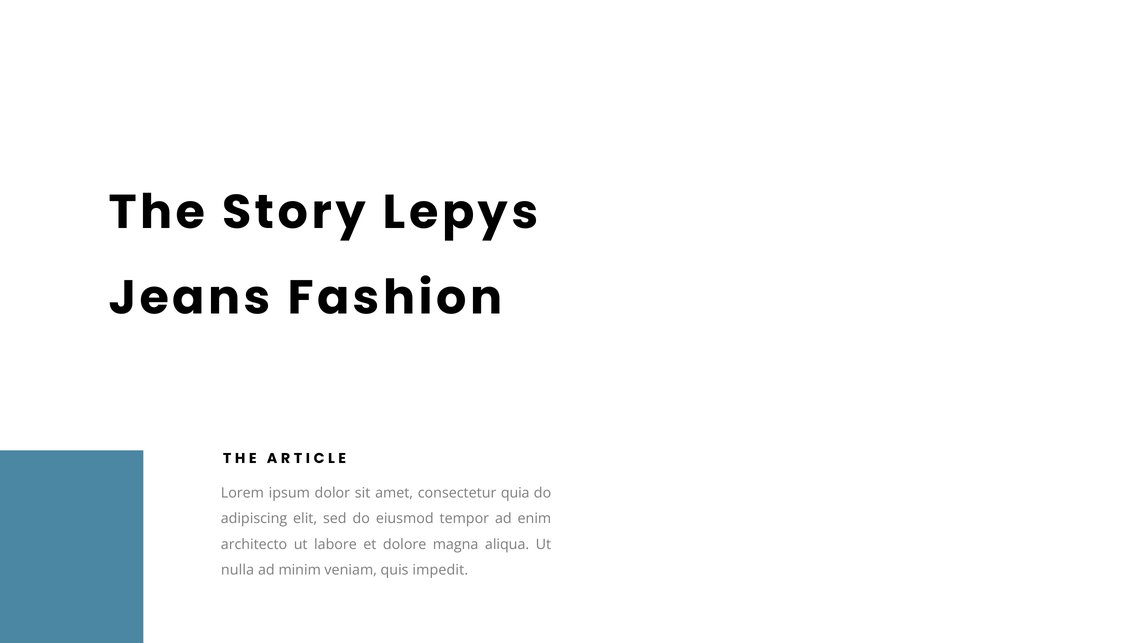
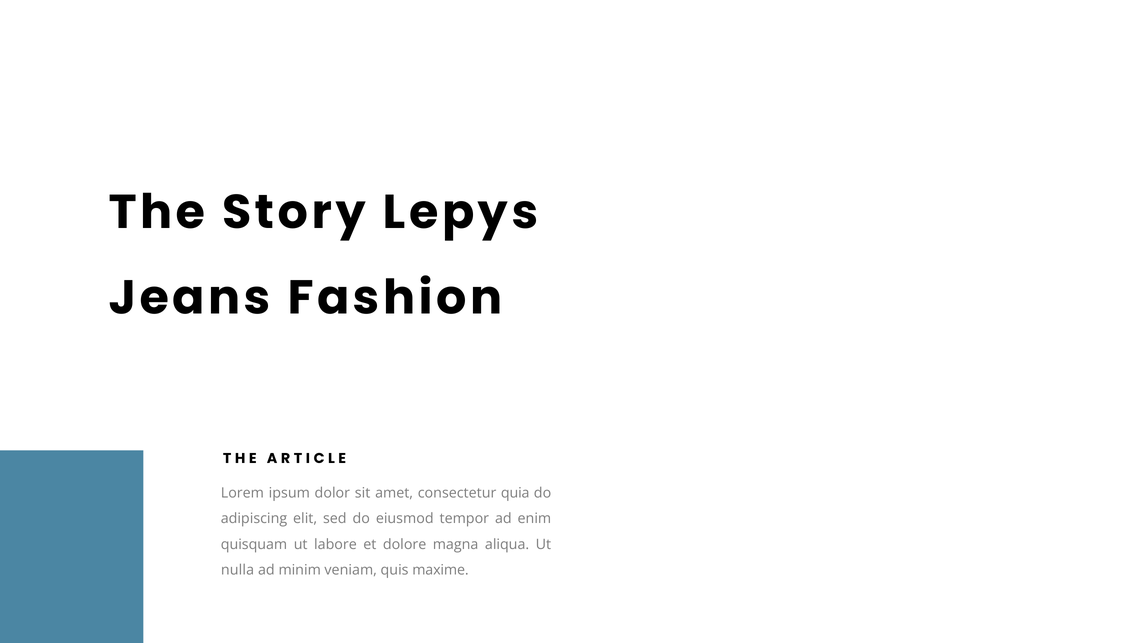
architecto: architecto -> quisquam (254, 545)
impedit: impedit -> maxime (440, 570)
